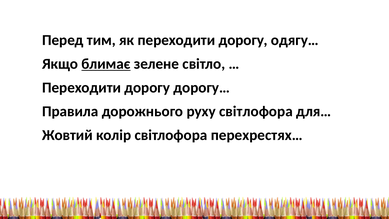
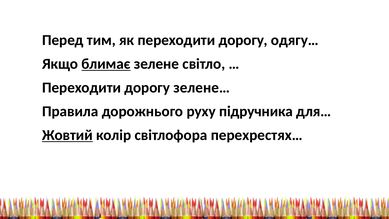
дорогу…: дорогу… -> зелене… (202, 88)
руху світлофора: світлофора -> підручника (256, 111)
Жовтий underline: none -> present (67, 135)
